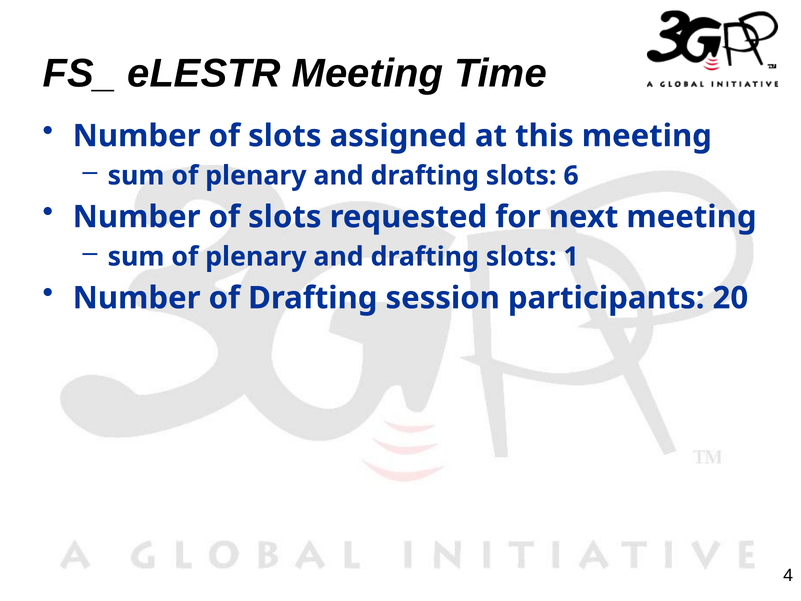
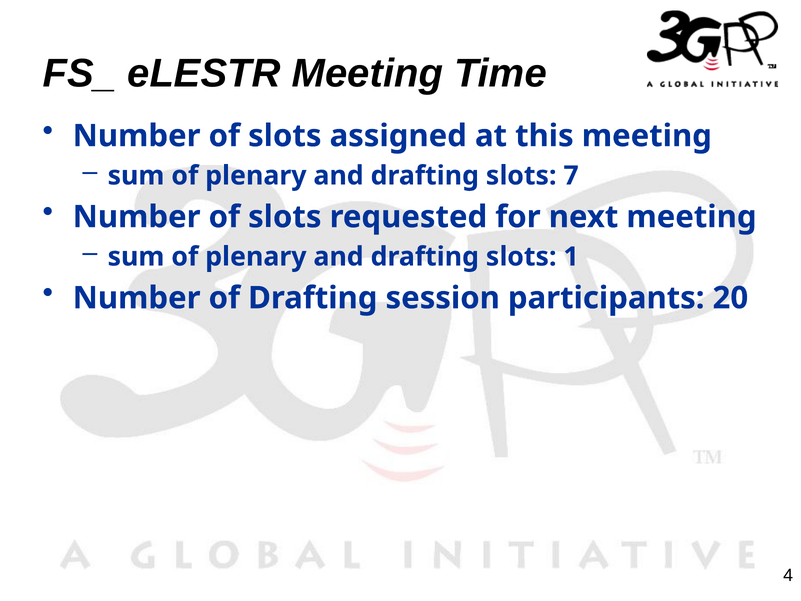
6: 6 -> 7 (571, 176)
